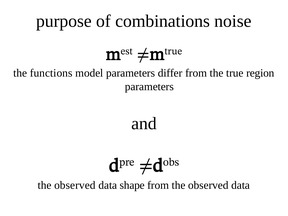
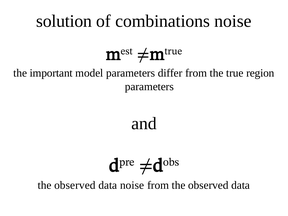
purpose: purpose -> solution (64, 21)
functions: functions -> important (51, 73)
data shape: shape -> noise (132, 185)
